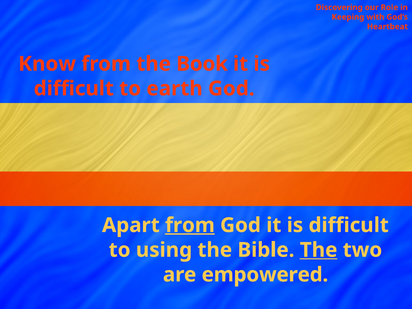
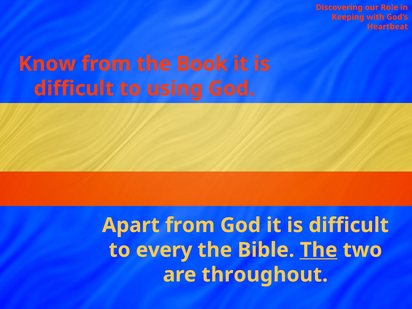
earth: earth -> using (175, 89)
from underline: present -> none (190, 225)
using: using -> every (164, 250)
empowered: empowered -> throughout (265, 275)
